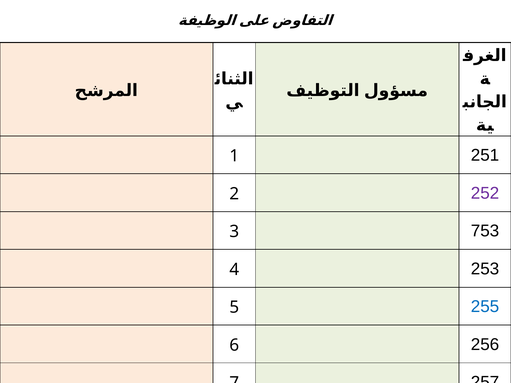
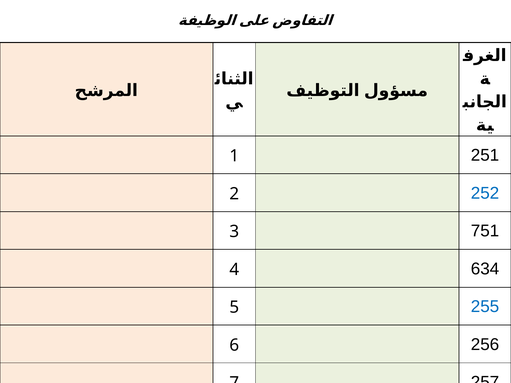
252 colour: purple -> blue (485, 193)
753: 753 -> 751 (485, 231)
253: 253 -> 634 (485, 269)
